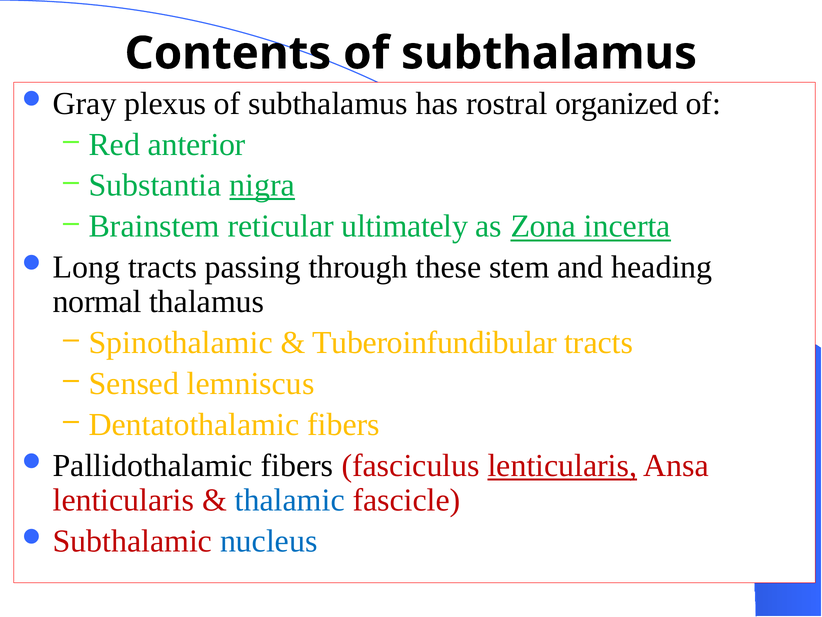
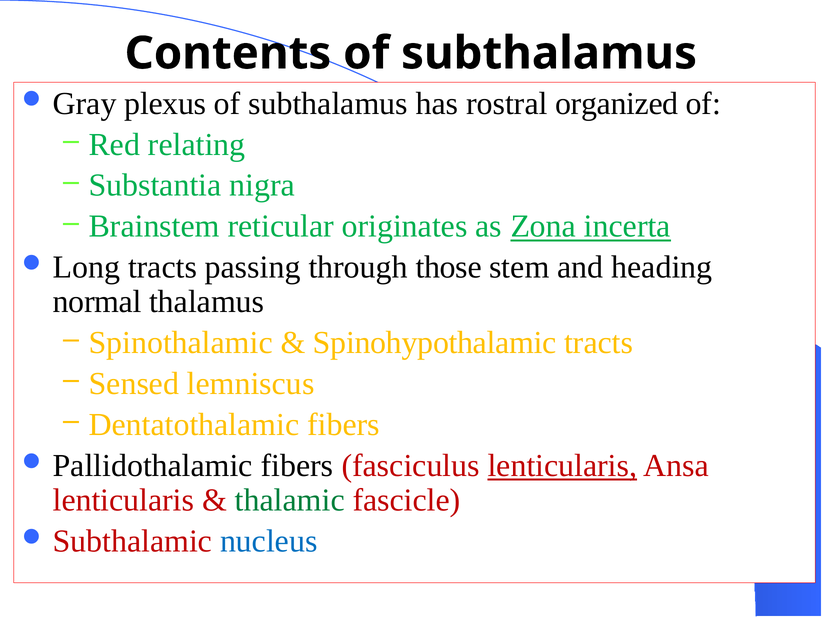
anterior: anterior -> relating (197, 144)
nigra underline: present -> none (262, 185)
ultimately: ultimately -> originates (405, 226)
these: these -> those (449, 267)
Tuberoinfundibular: Tuberoinfundibular -> Spinohypothalamic (435, 343)
thalamic colour: blue -> green (290, 500)
